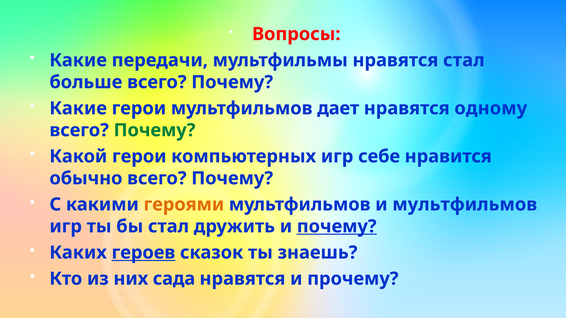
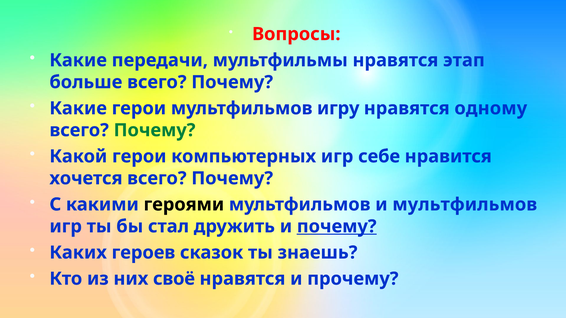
нравятся стал: стал -> этап (464, 60)
дает: дает -> игру (338, 108)
обычно: обычно -> хочется (86, 179)
героями colour: orange -> black (184, 205)
героев underline: present -> none (143, 253)
сада: сада -> своё (174, 279)
